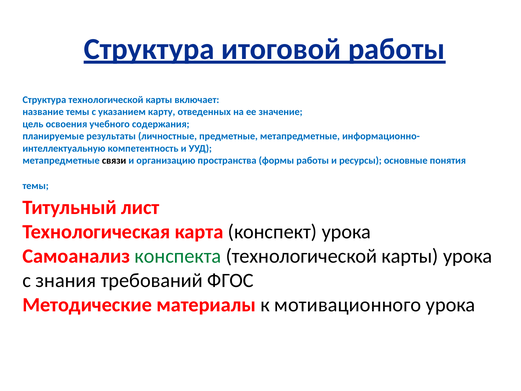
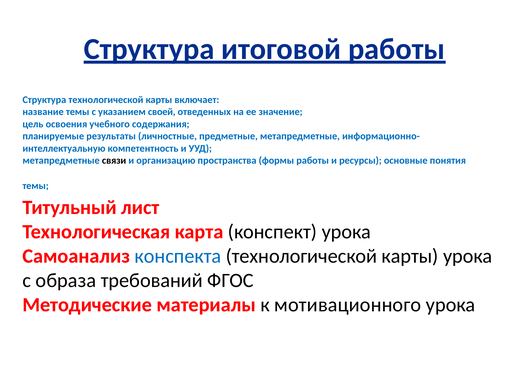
карту: карту -> своей (162, 112)
конспекта colour: green -> blue (178, 256)
знания: знания -> образа (66, 280)
